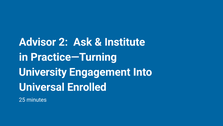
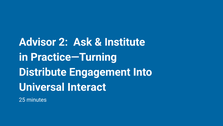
University: University -> Distribute (43, 72)
Enrolled: Enrolled -> Interact (87, 87)
